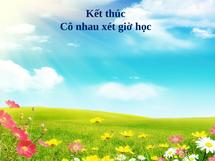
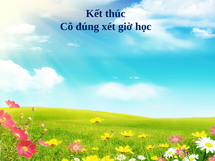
nhau: nhau -> đúng (87, 27)
